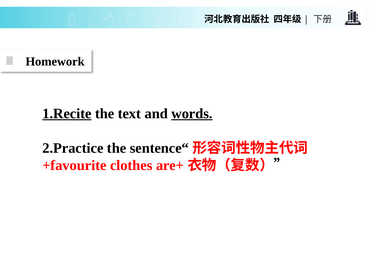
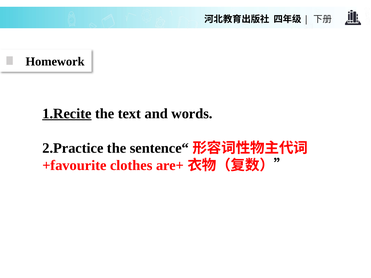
words underline: present -> none (192, 114)
